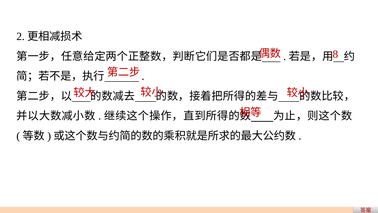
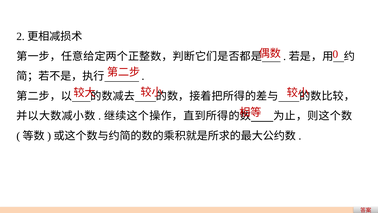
8: 8 -> 0 (335, 54)
